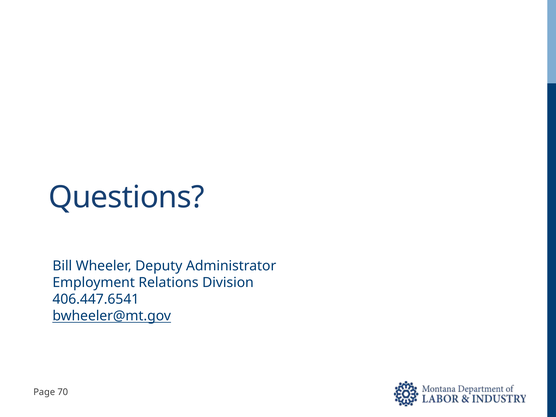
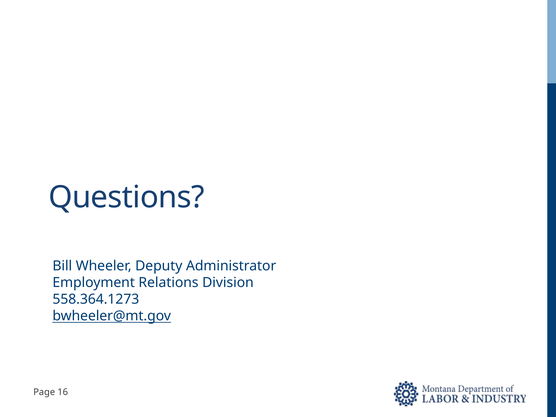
406.447.6541: 406.447.6541 -> 558.364.1273 (96, 299)
70: 70 -> 16 (63, 392)
